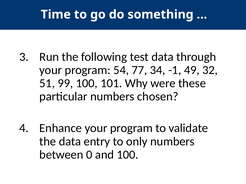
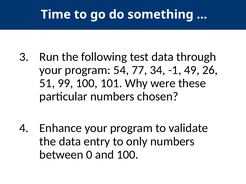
32: 32 -> 26 (210, 70)
